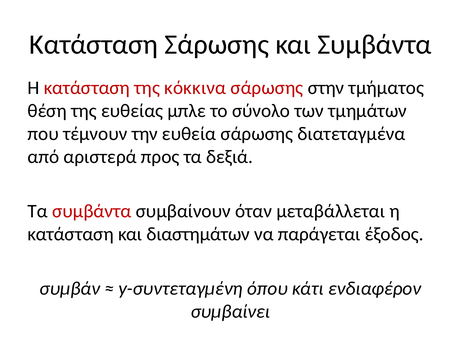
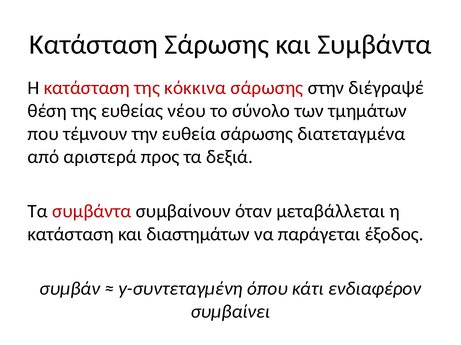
τμήματος: τμήματος -> διέγραψέ (386, 88)
μπλε: μπλε -> νέου (187, 111)
